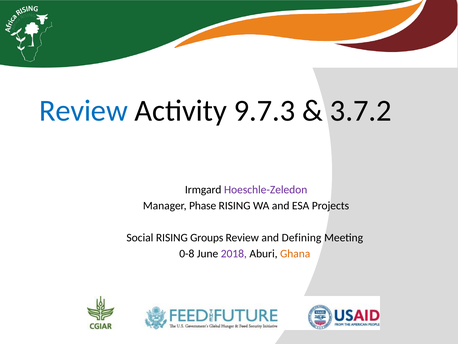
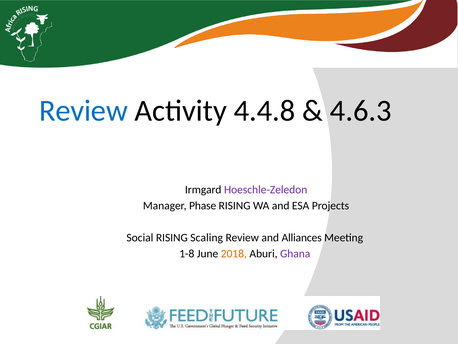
9.7.3: 9.7.3 -> 4.4.8 (265, 110)
3.7.2: 3.7.2 -> 4.6.3 (361, 110)
Groups: Groups -> Scaling (207, 237)
Defining: Defining -> Alliances (302, 237)
0-8: 0-8 -> 1-8 (187, 253)
2018 colour: purple -> orange (234, 253)
Ghana colour: orange -> purple (295, 253)
